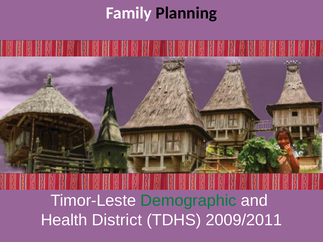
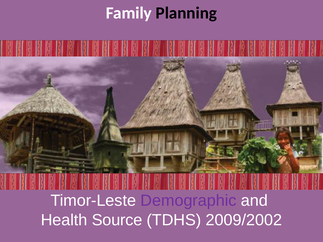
Demographic colour: green -> purple (188, 201)
District: District -> Source (117, 220)
2009/2011: 2009/2011 -> 2009/2002 (244, 220)
